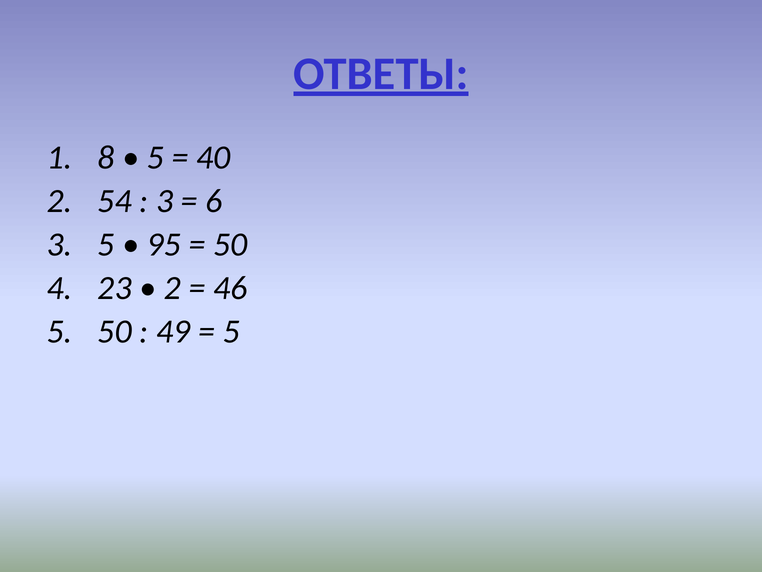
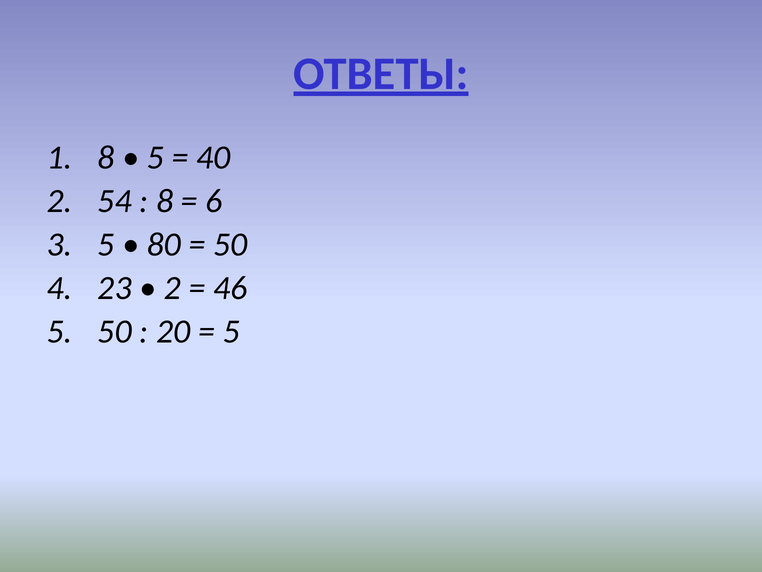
3: 3 -> 8 (165, 201)
95: 95 -> 80 (164, 244)
49: 49 -> 20 (173, 331)
